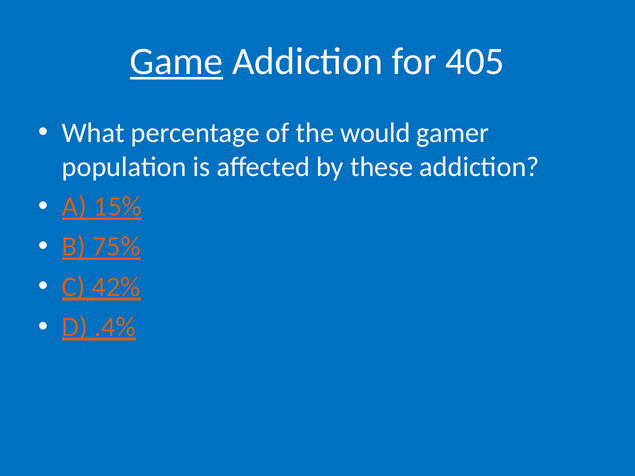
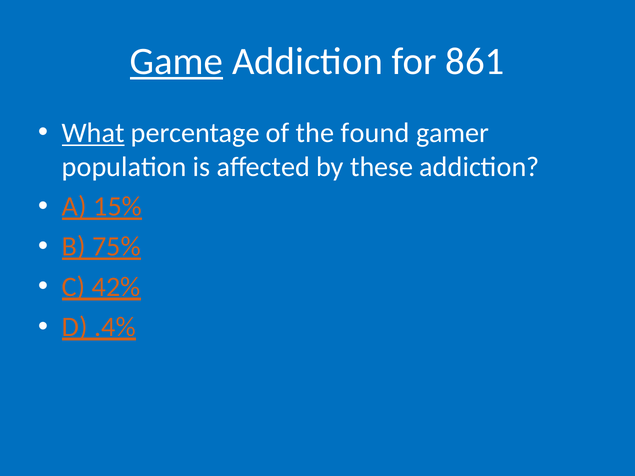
405: 405 -> 861 (475, 61)
What underline: none -> present (93, 133)
would: would -> found (375, 133)
